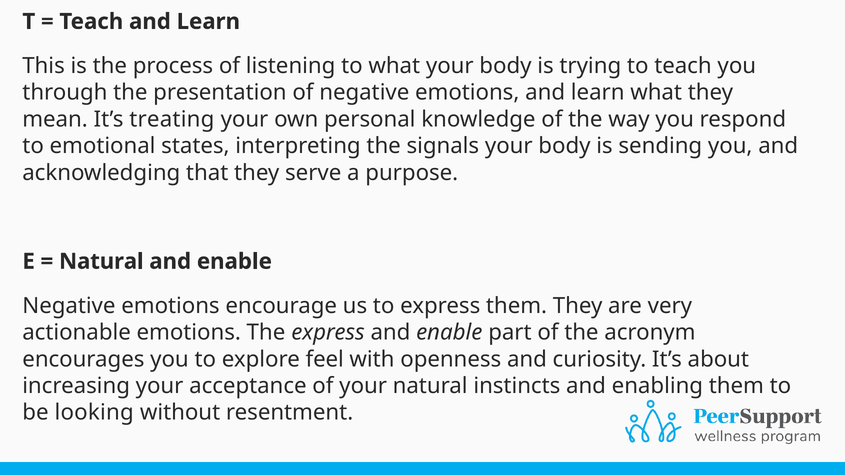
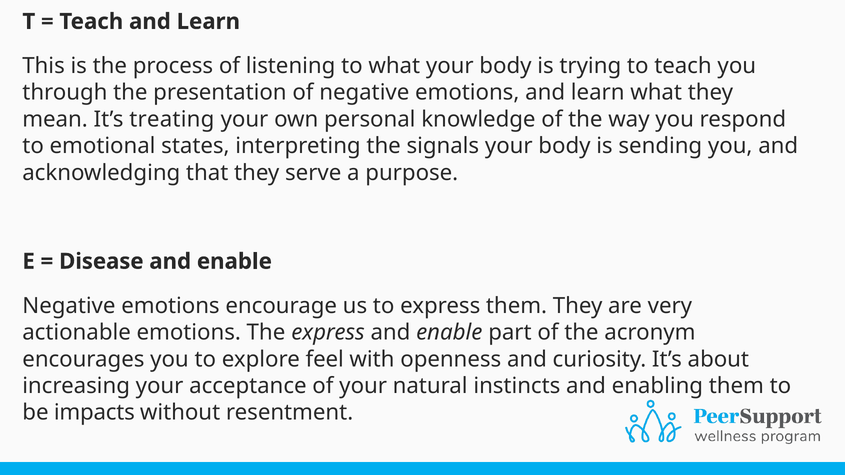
Natural: Natural -> Disease (101, 262)
looking: looking -> impacts (94, 413)
